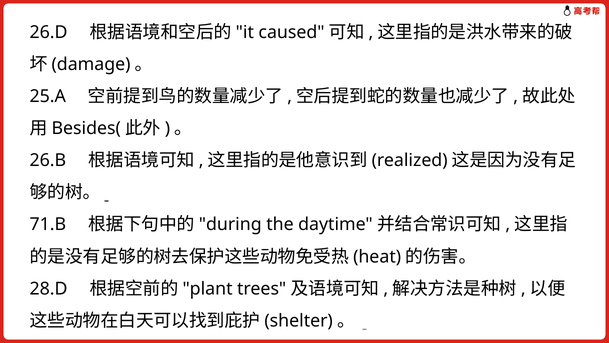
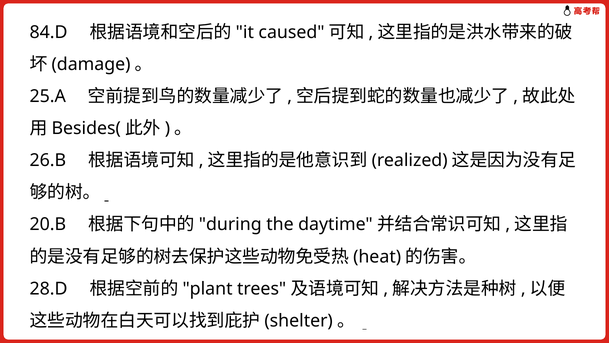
26.D: 26.D -> 84.D (49, 32)
71.B: 71.B -> 20.B (48, 224)
